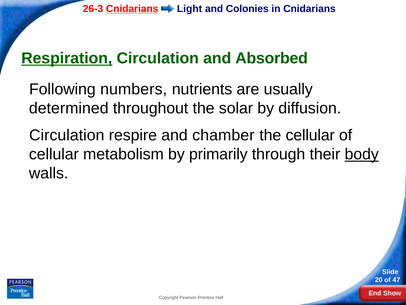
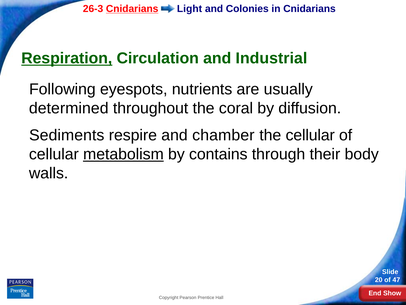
Absorbed: Absorbed -> Industrial (271, 58)
numbers: numbers -> eyespots (134, 89)
solar: solar -> coral (236, 108)
Circulation: Circulation -> Sediments (67, 135)
metabolism underline: none -> present (123, 154)
primarily: primarily -> contains (218, 154)
body underline: present -> none (362, 154)
